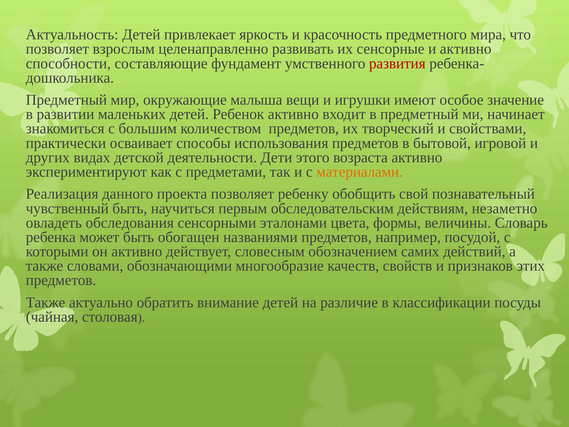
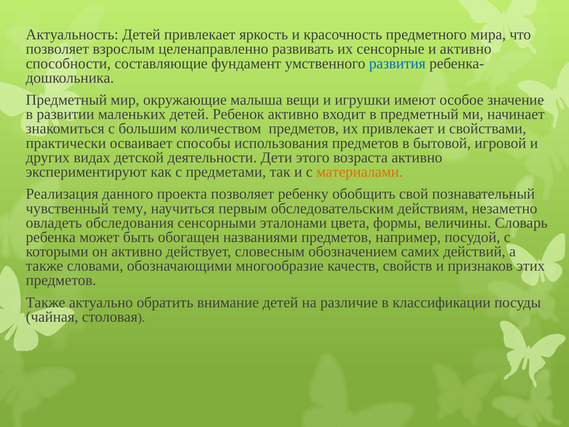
развития colour: red -> blue (397, 63)
их творческий: творческий -> привлекает (398, 129)
чувственный быть: быть -> тему (130, 208)
